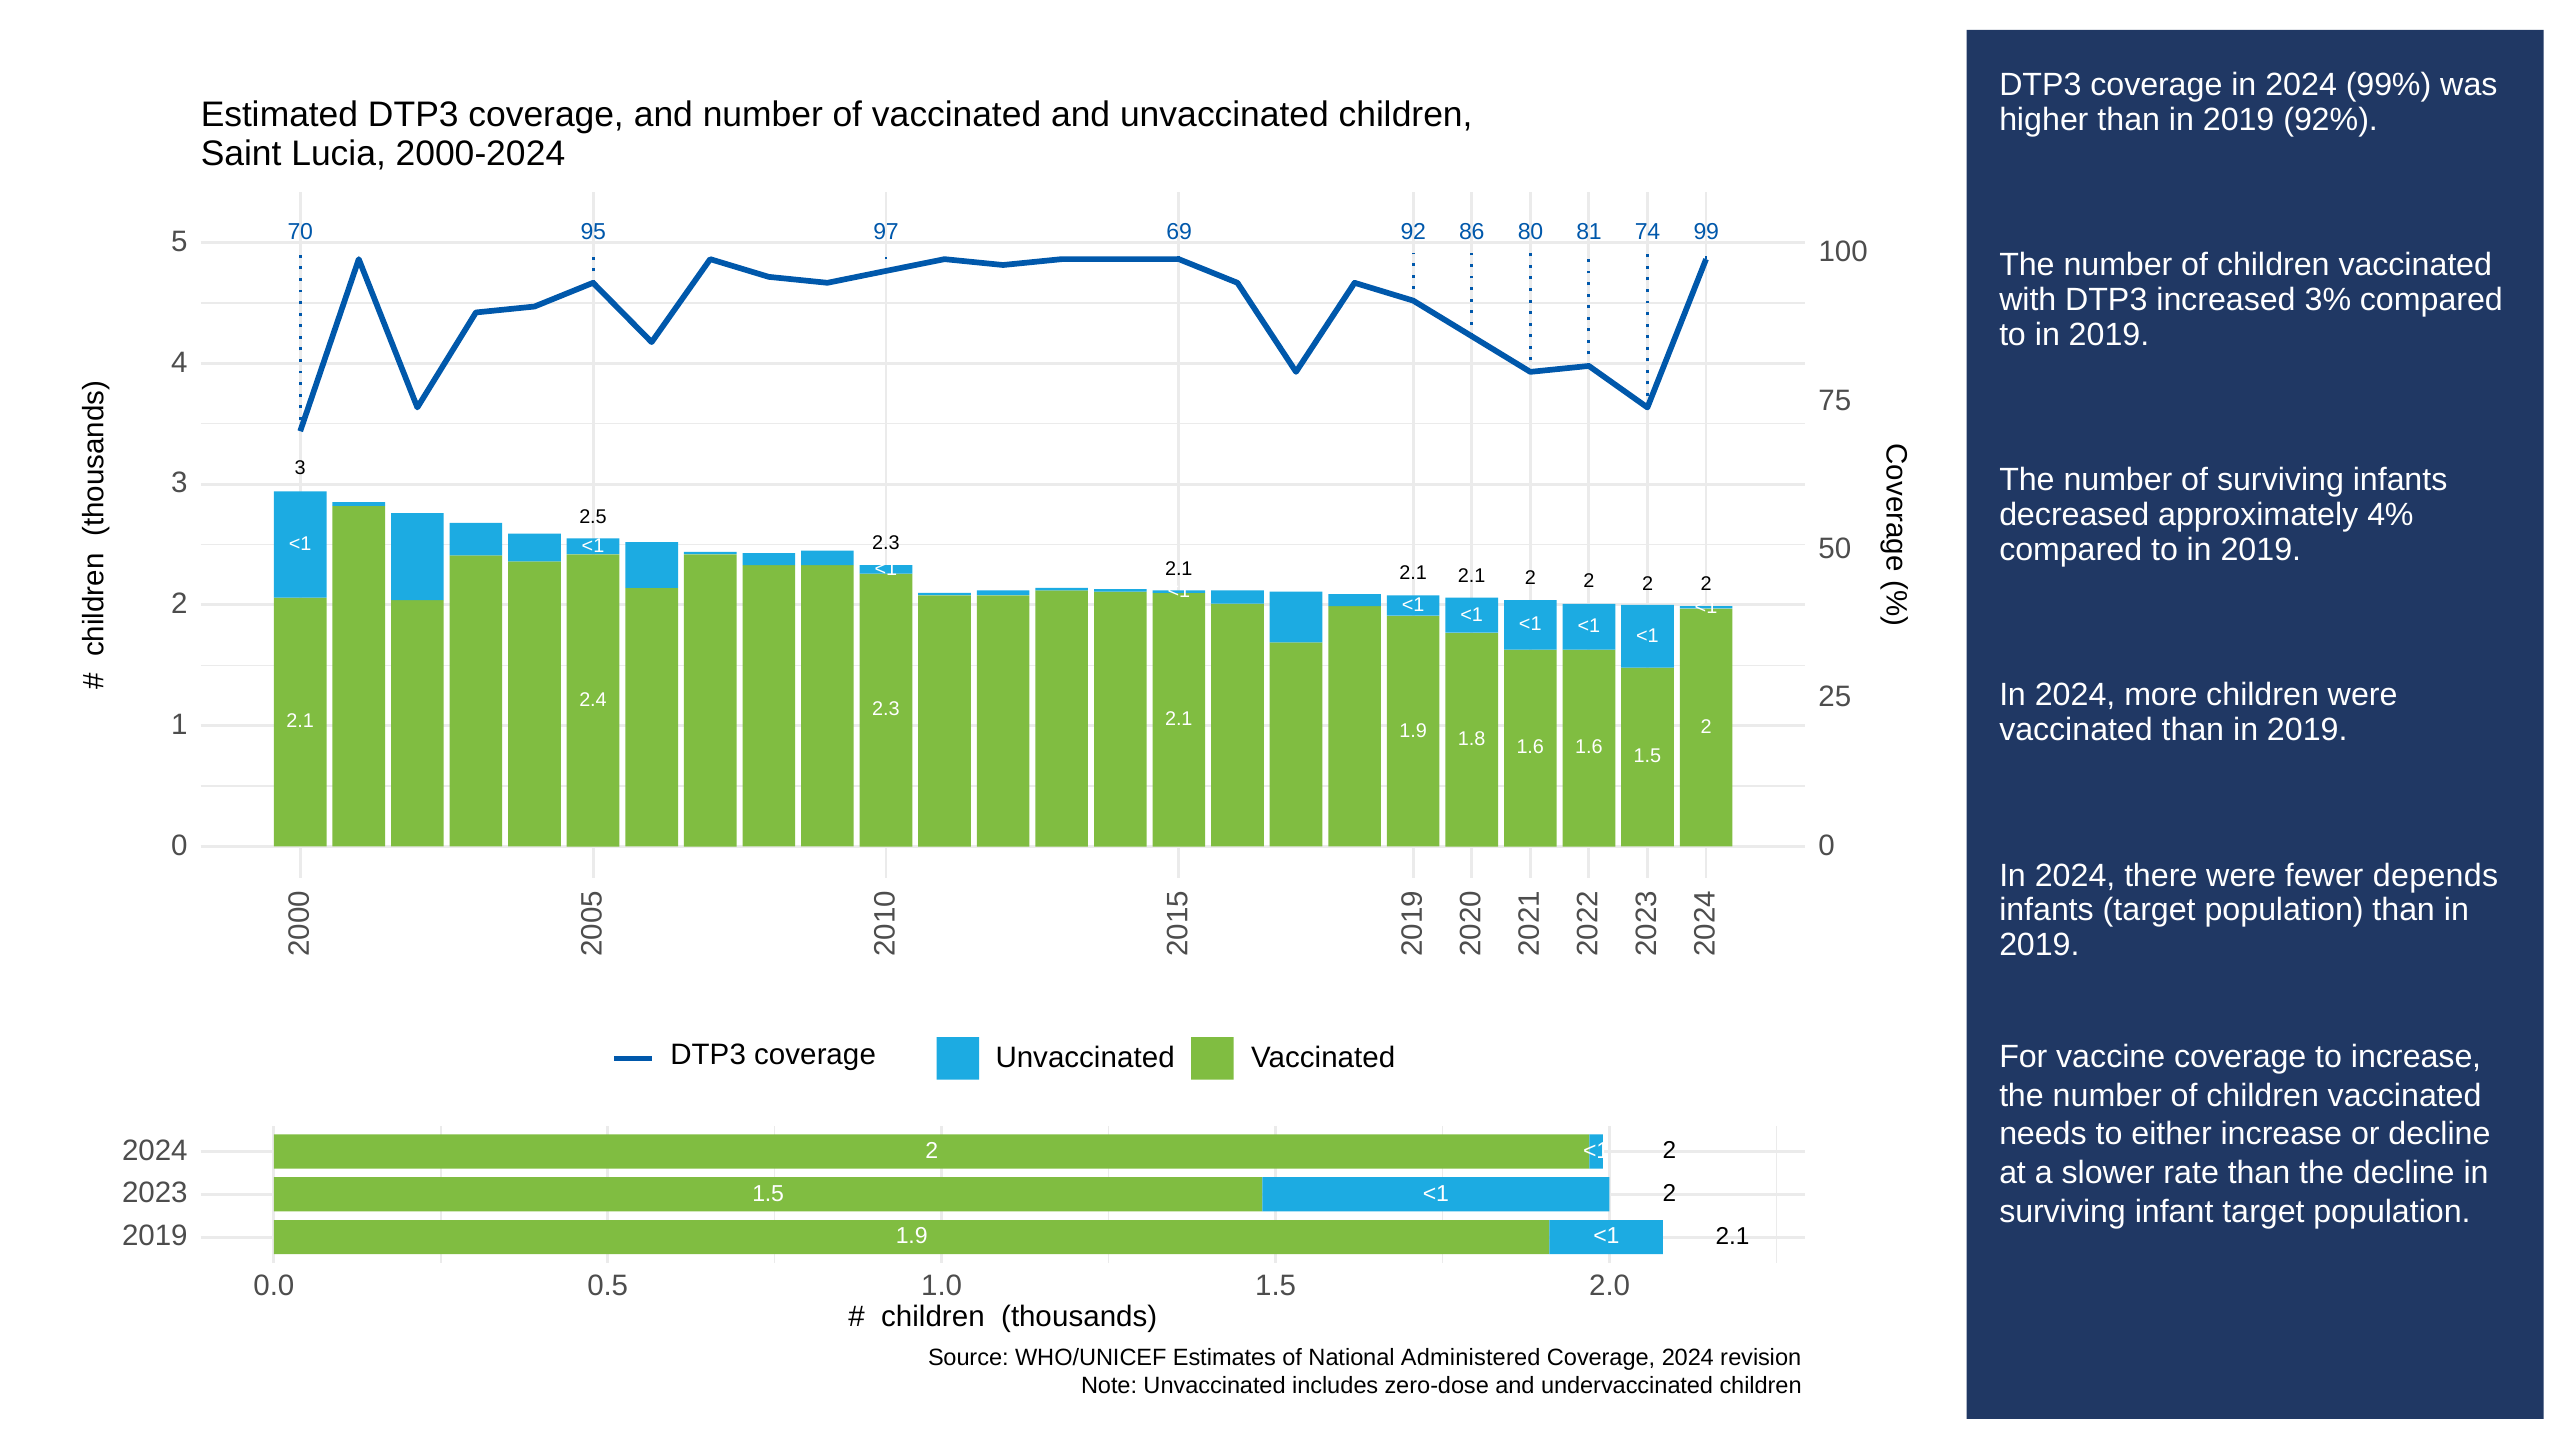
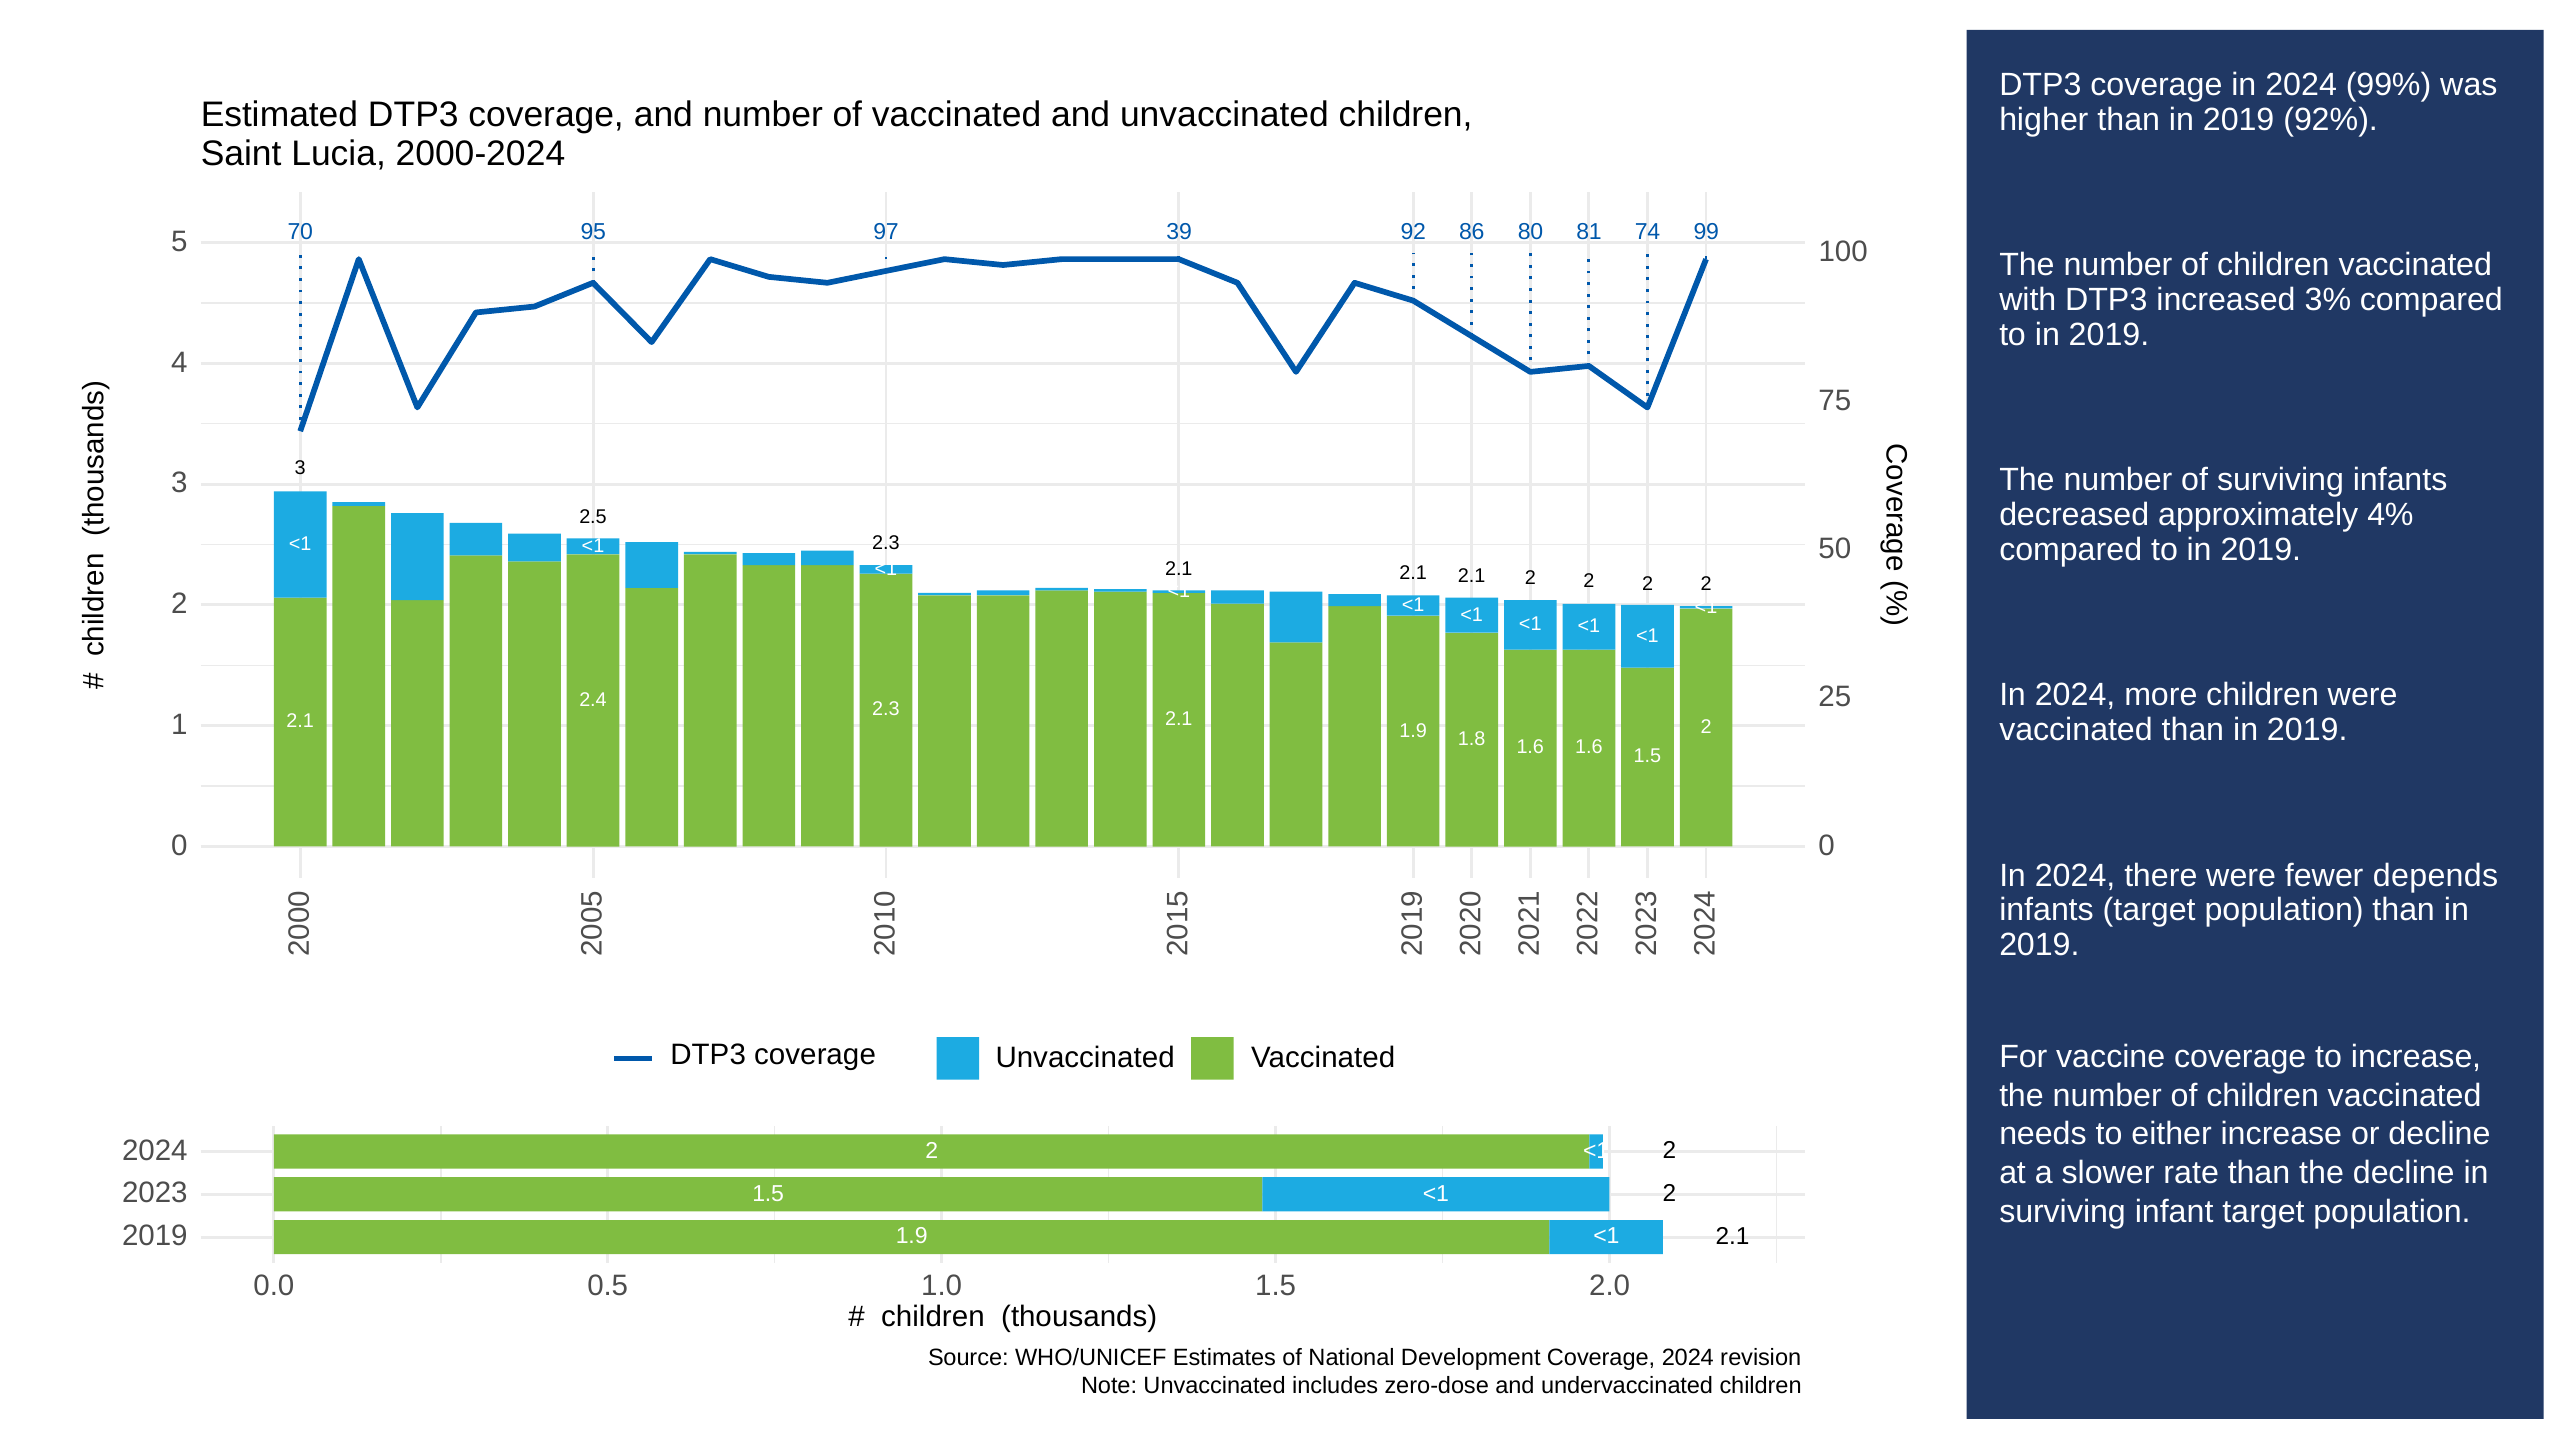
69: 69 -> 39 (1179, 232)
Administered: Administered -> Development (1471, 1358)
